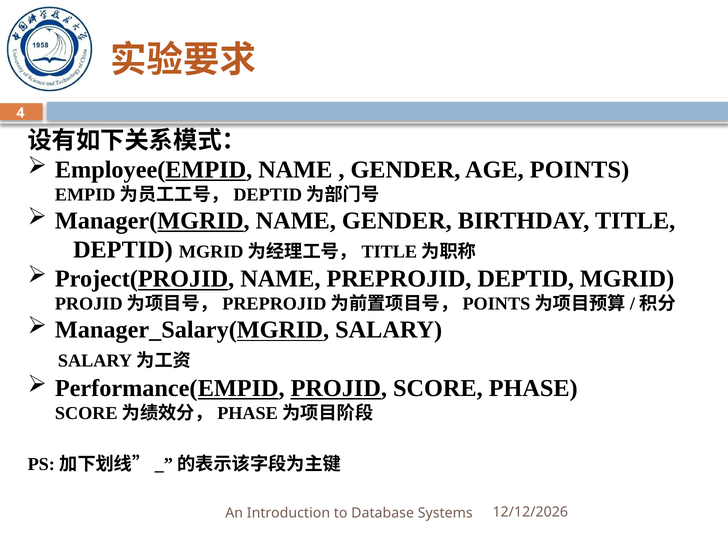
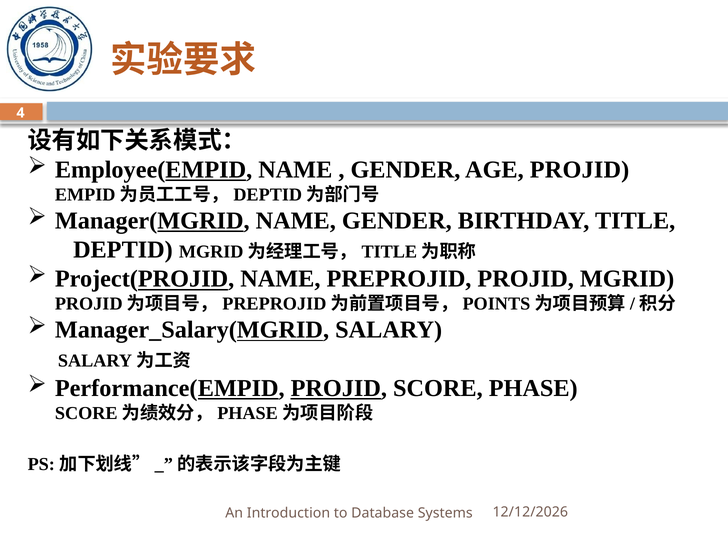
AGE POINTS: POINTS -> PROJID (580, 170)
PREPROJID DEPTID: DEPTID -> PROJID (526, 279)
